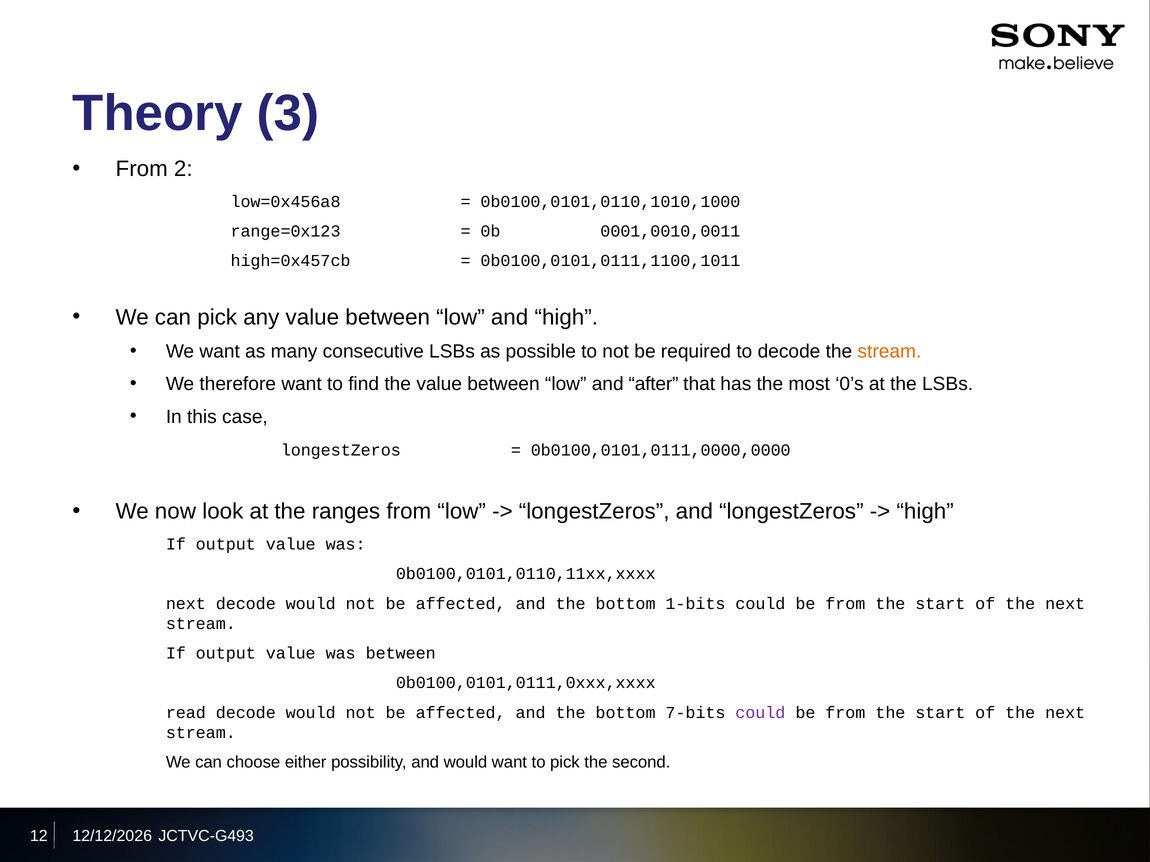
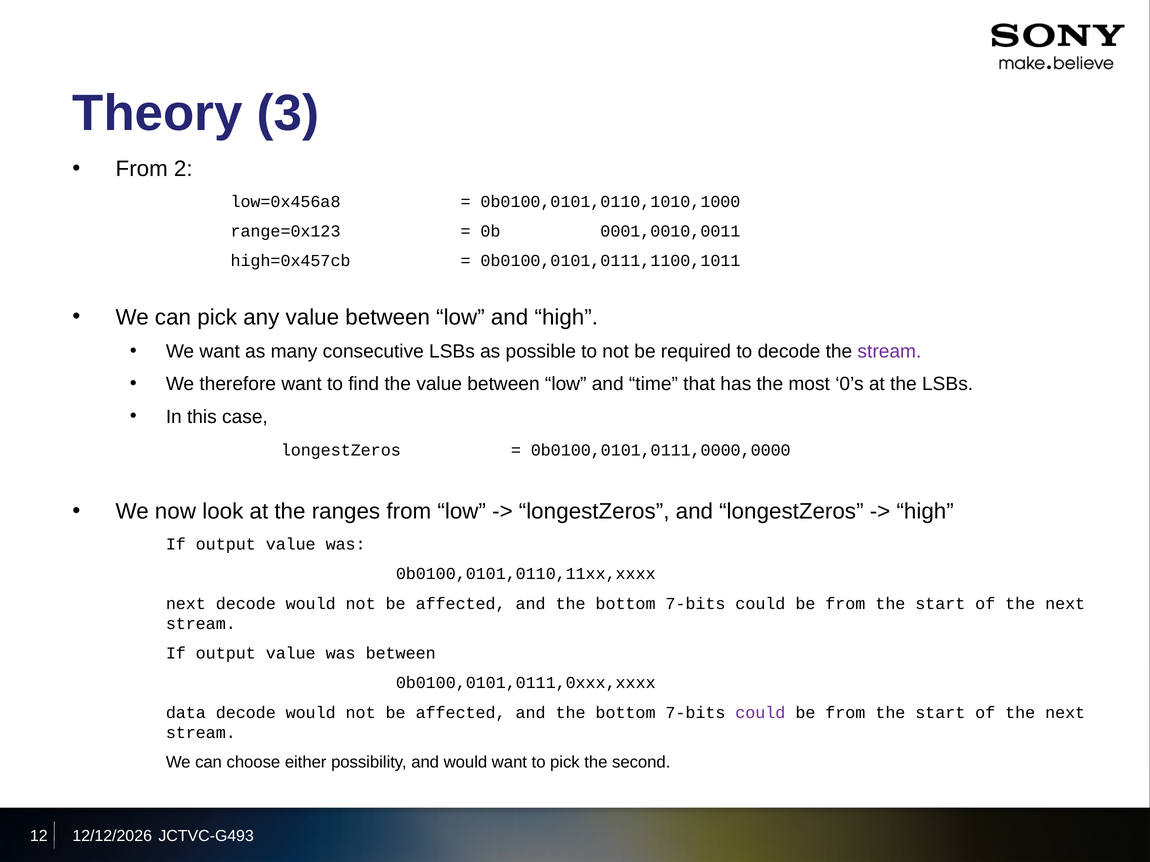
stream colour: orange -> purple (889, 352)
after: after -> time (653, 384)
1-bits: 1-bits -> 7-bits (696, 604)
read: read -> data (186, 713)
